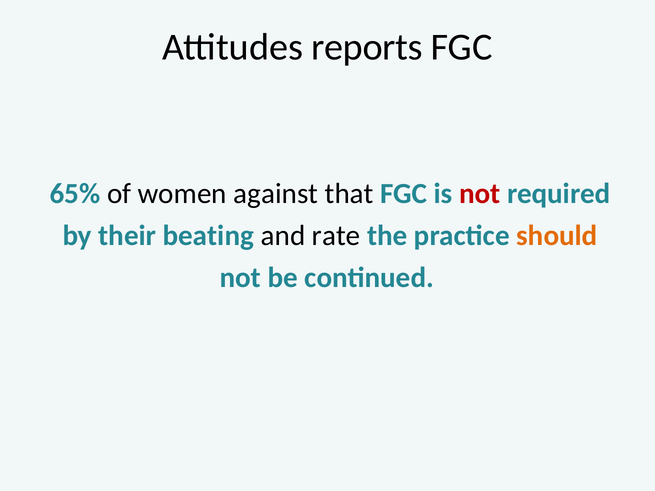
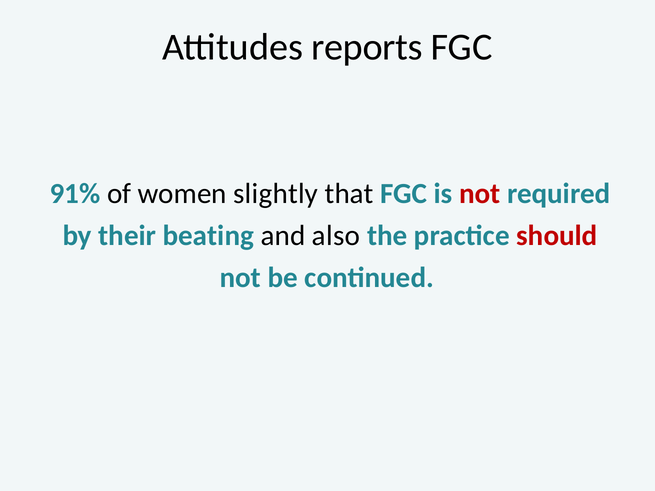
65%: 65% -> 91% (75, 194)
against: against -> slightly (276, 194)
rate: rate -> also (336, 236)
should colour: orange -> red (557, 236)
